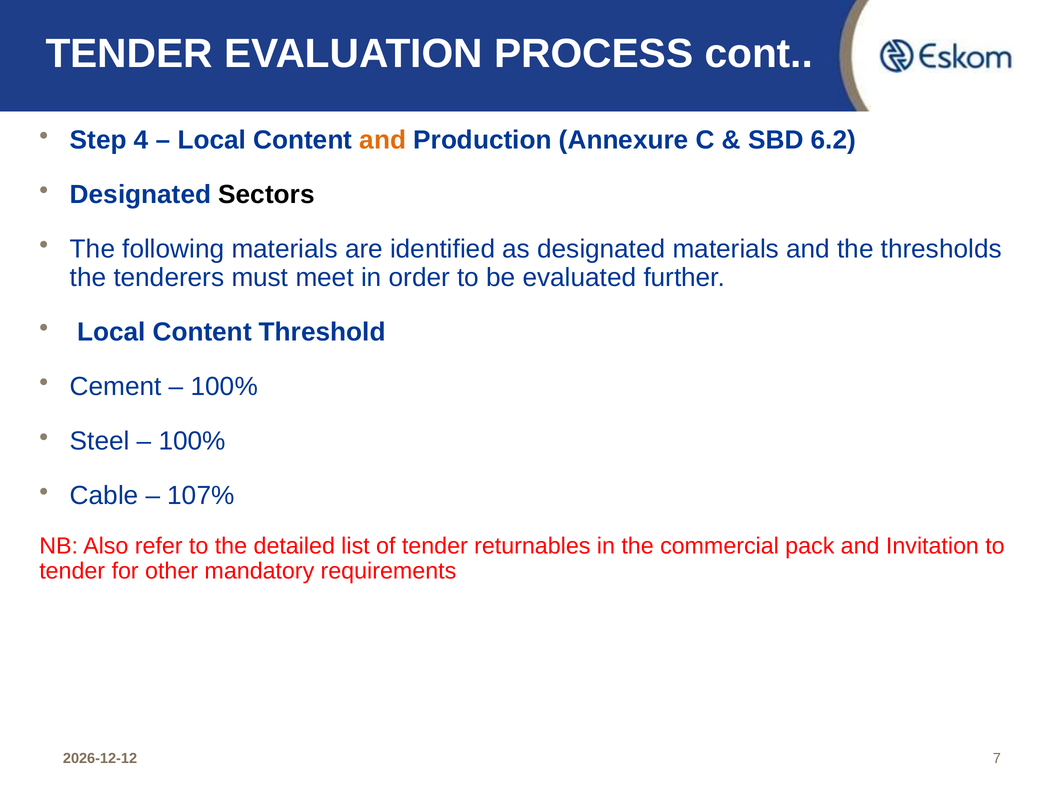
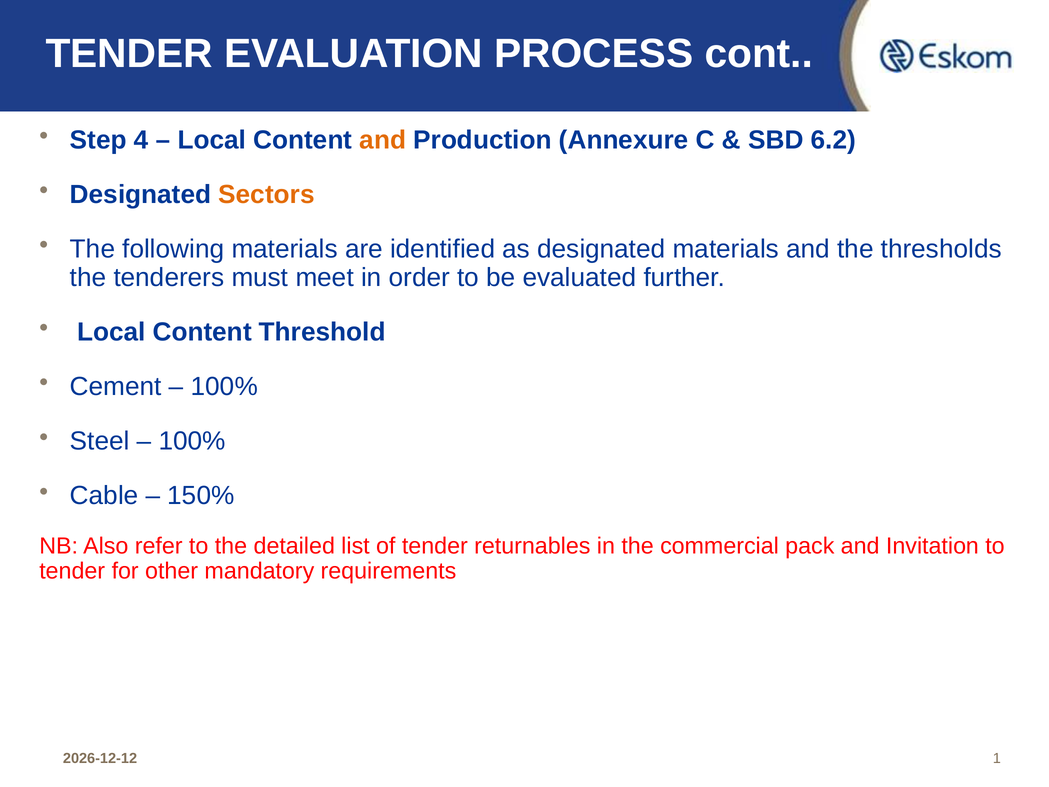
Sectors colour: black -> orange (267, 195)
107%: 107% -> 150% (201, 496)
7: 7 -> 1 (997, 758)
